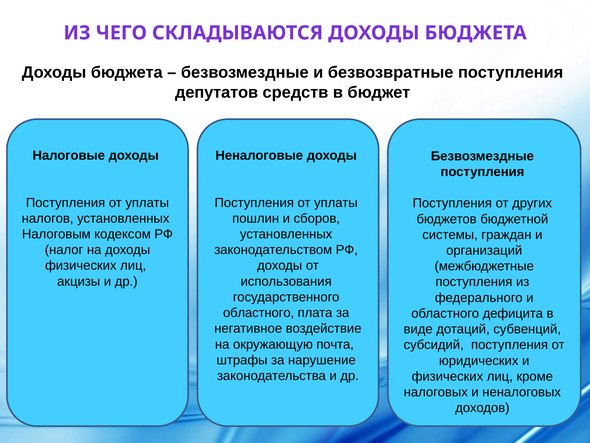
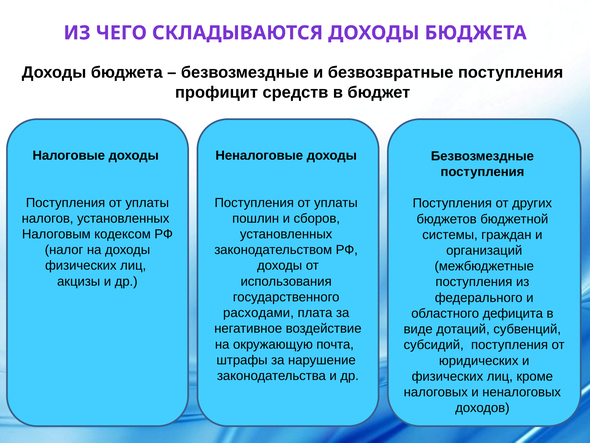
депутатов: депутатов -> профицит (217, 92)
областного: областного -> расходами (258, 313)
